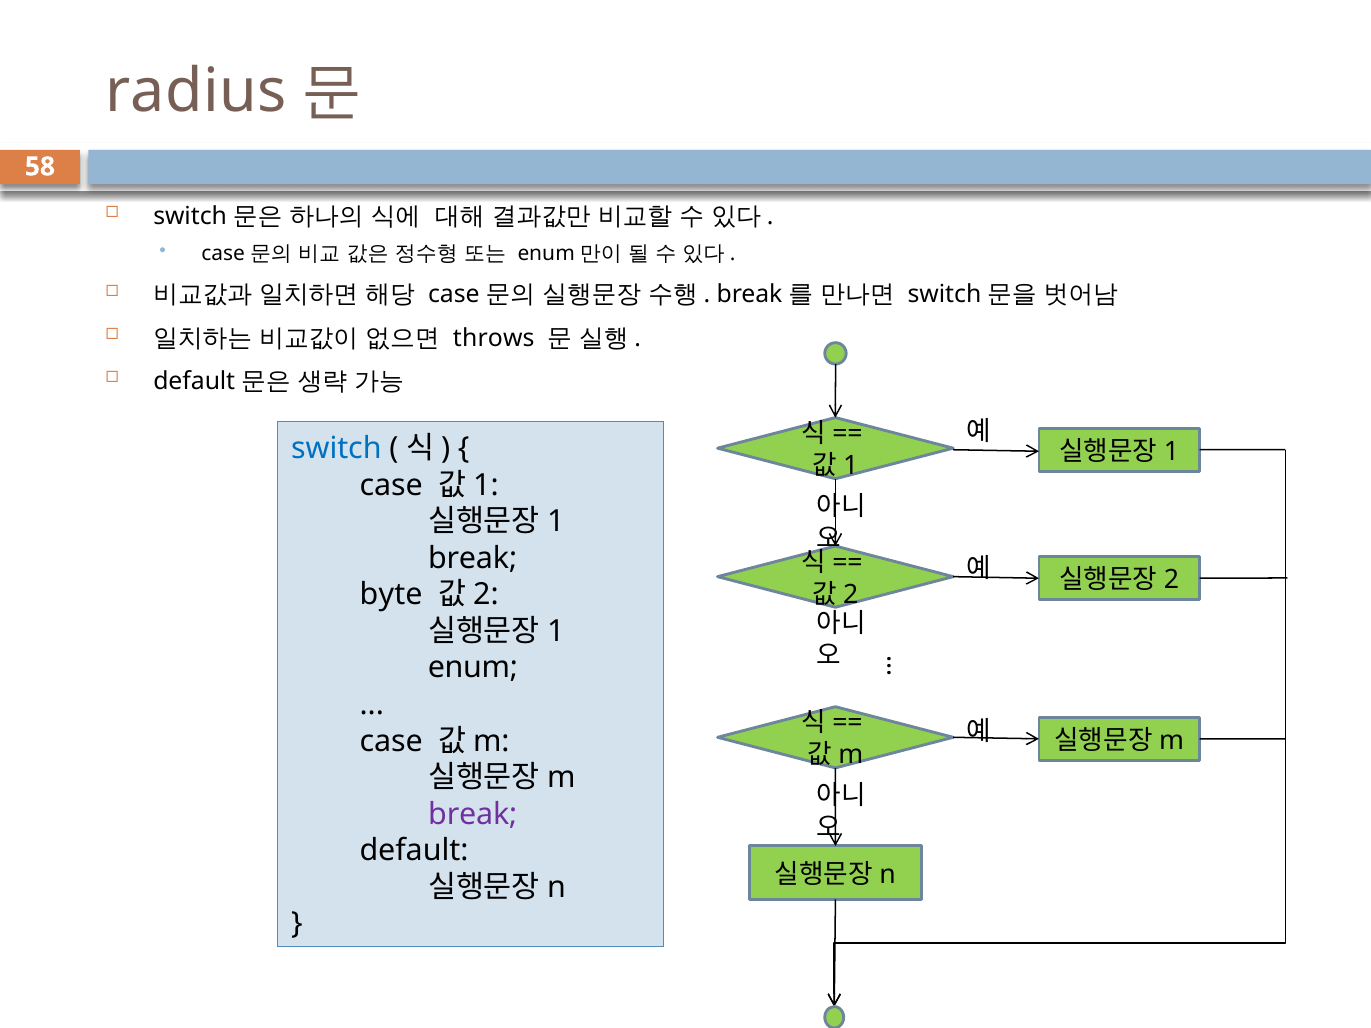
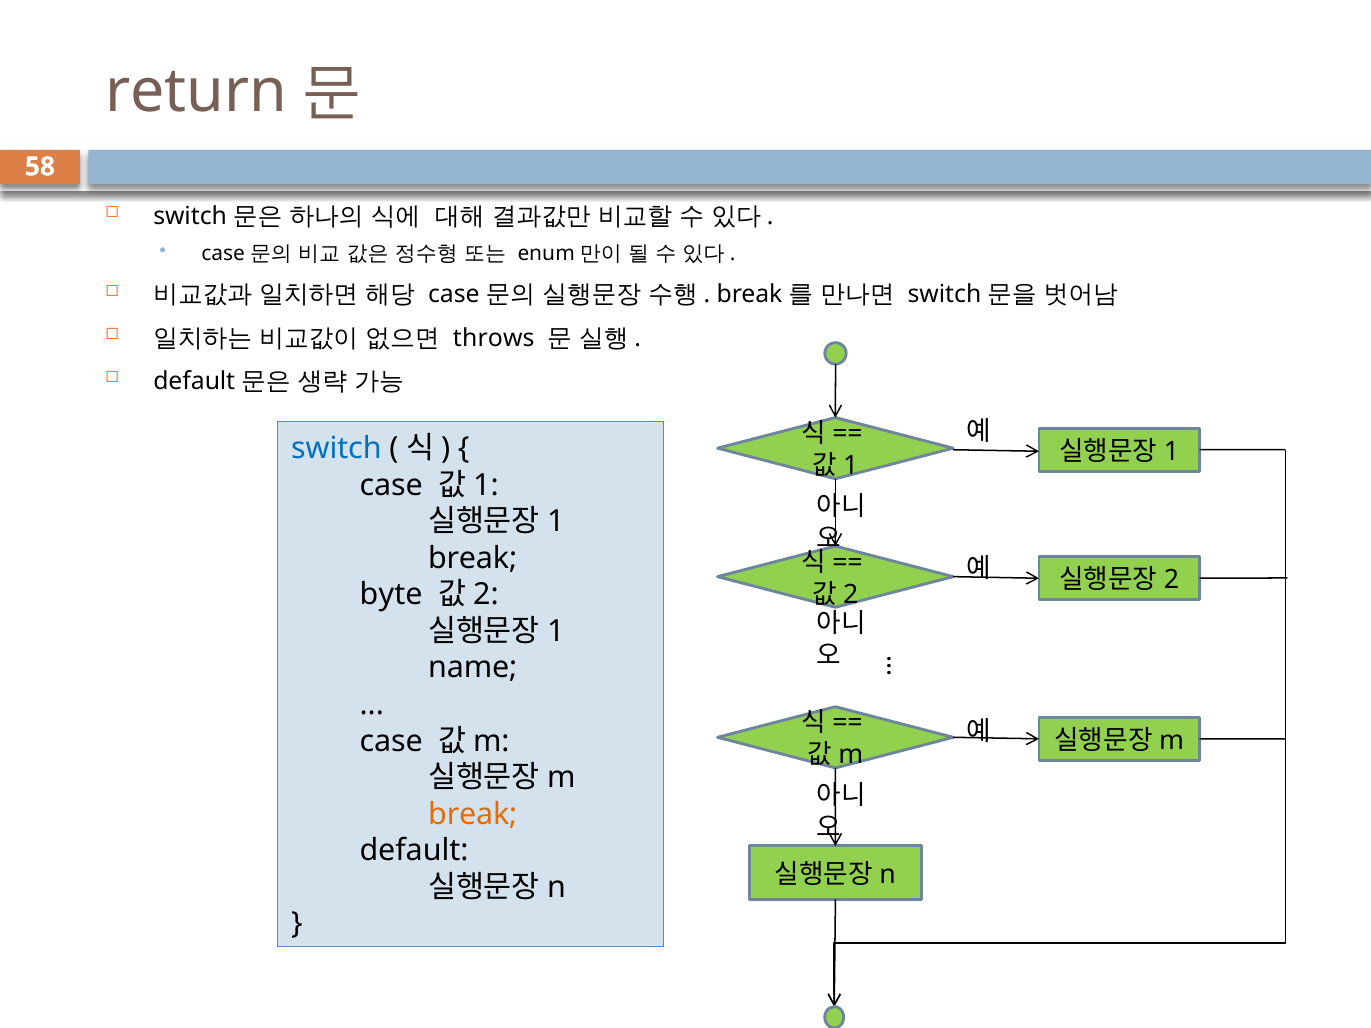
radius: radius -> return (196, 91)
enum: enum -> name (473, 668)
break colour: purple -> orange (473, 814)
